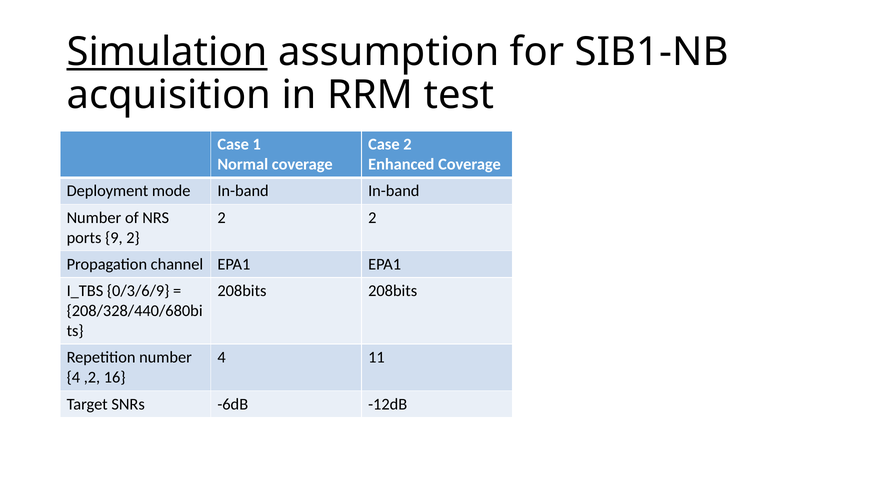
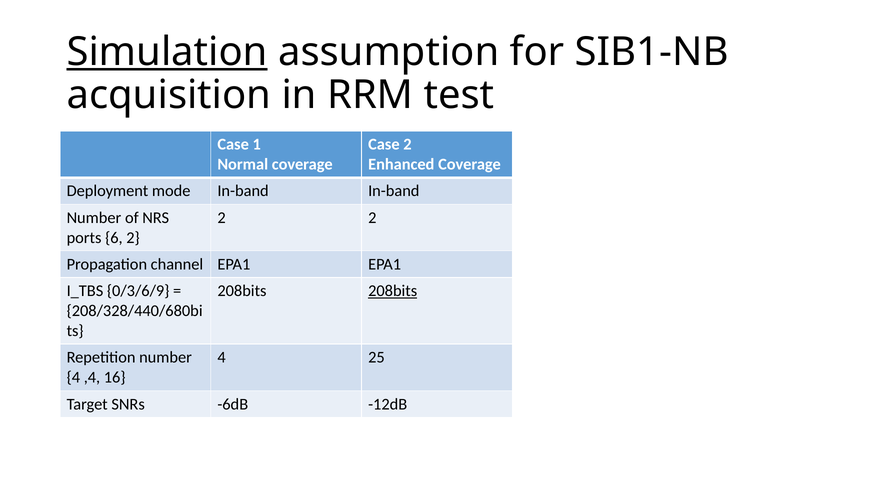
9: 9 -> 6 (114, 238)
208bits underline: none -> present (393, 291)
11: 11 -> 25 (376, 357)
,2: ,2 -> ,4 (92, 377)
